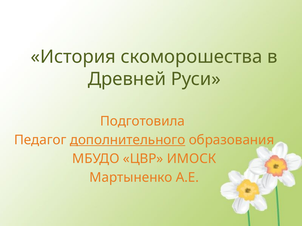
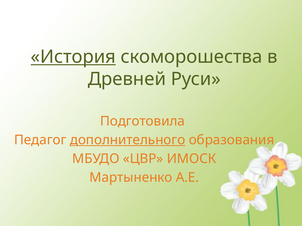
История underline: none -> present (73, 57)
